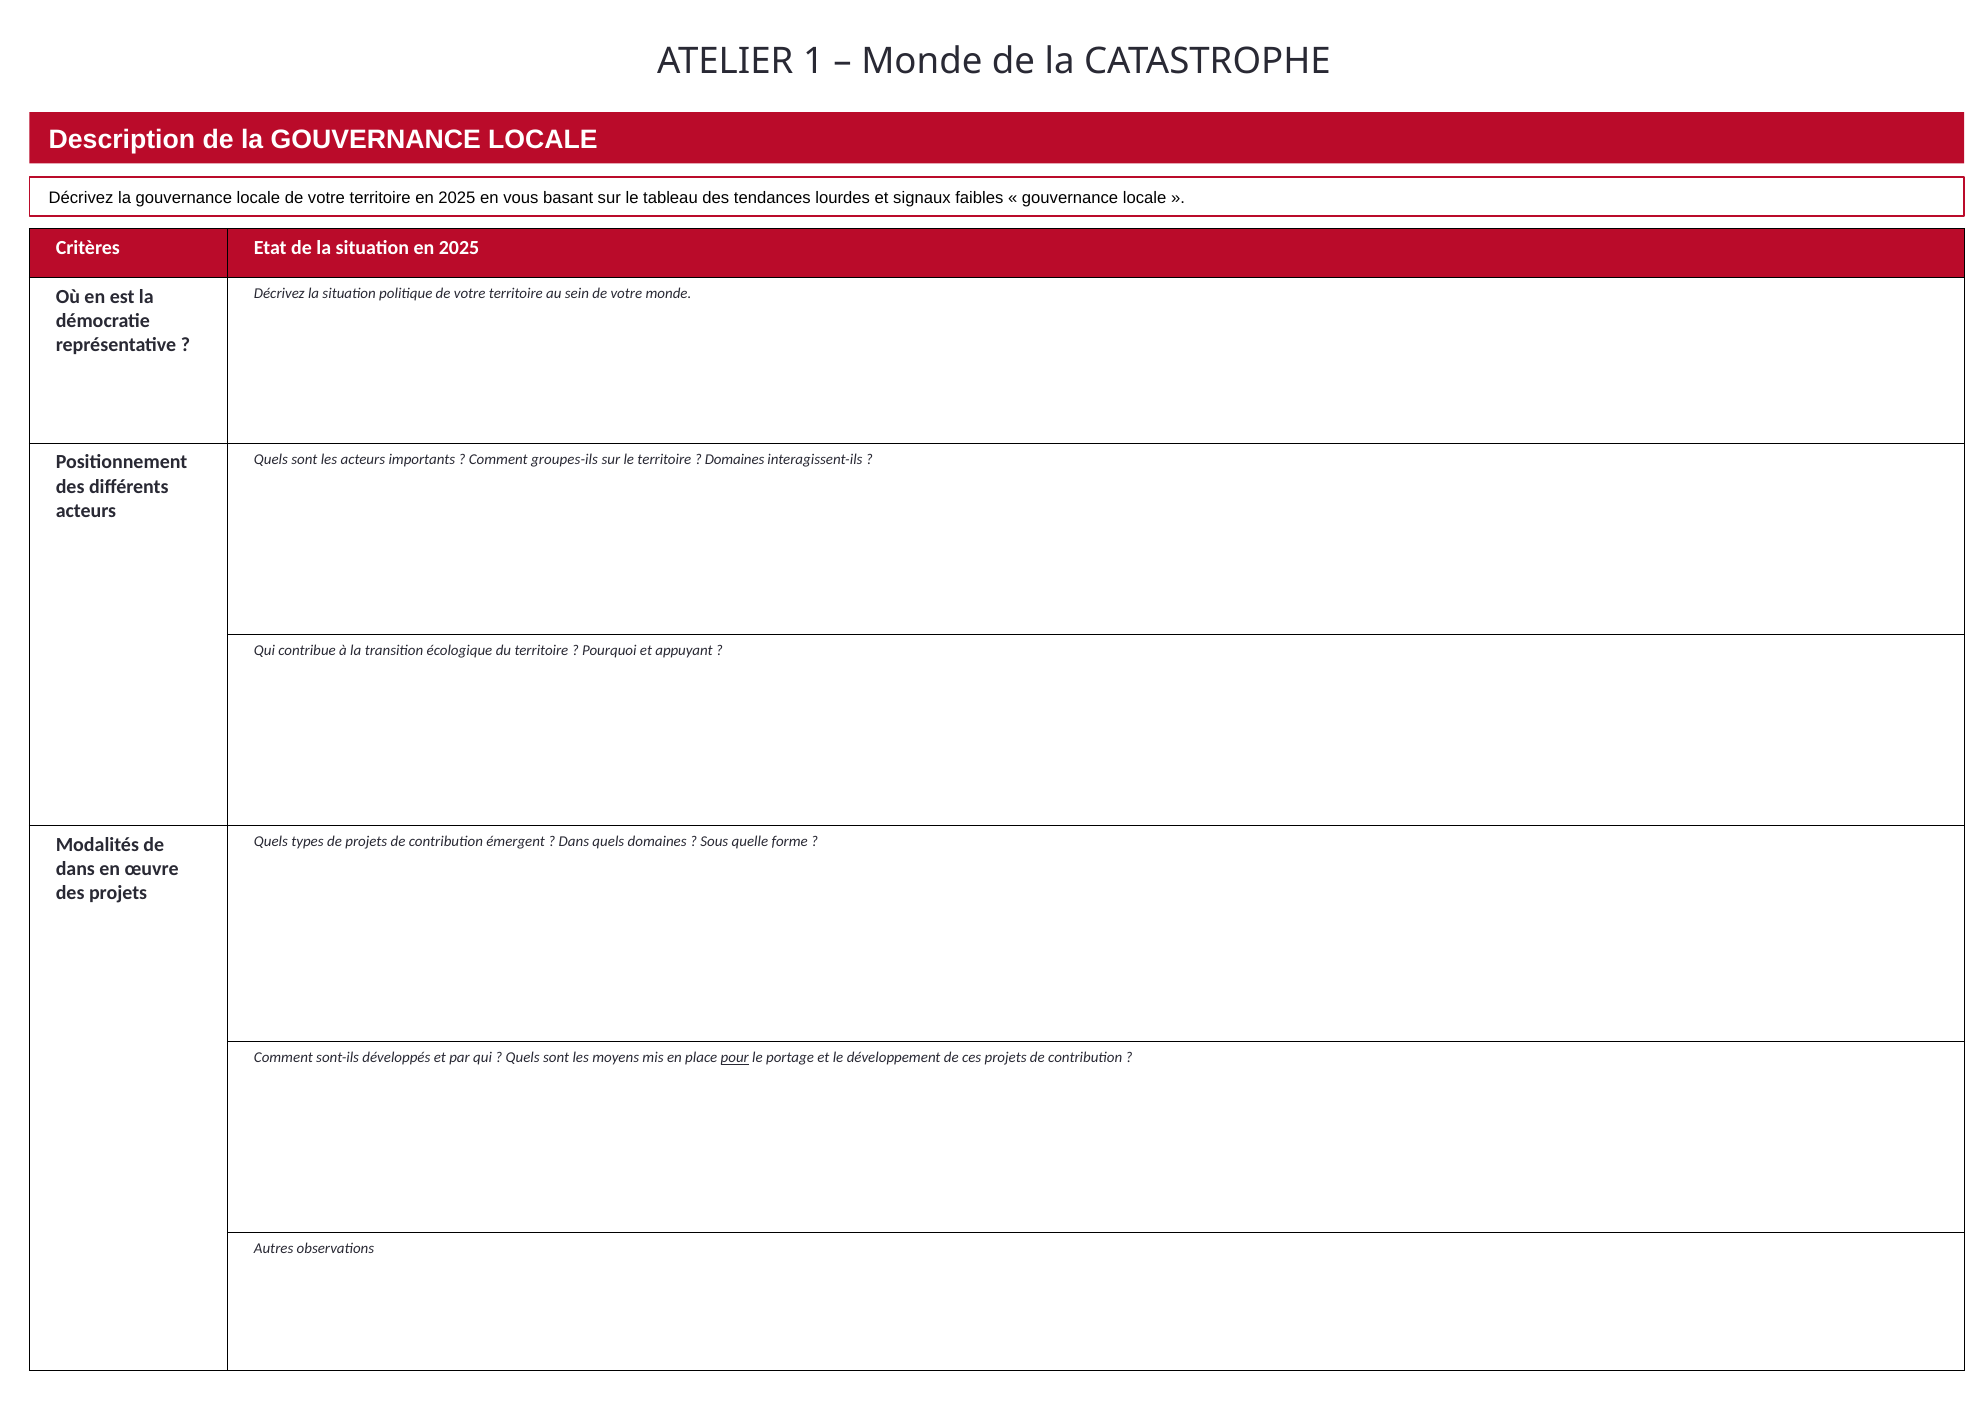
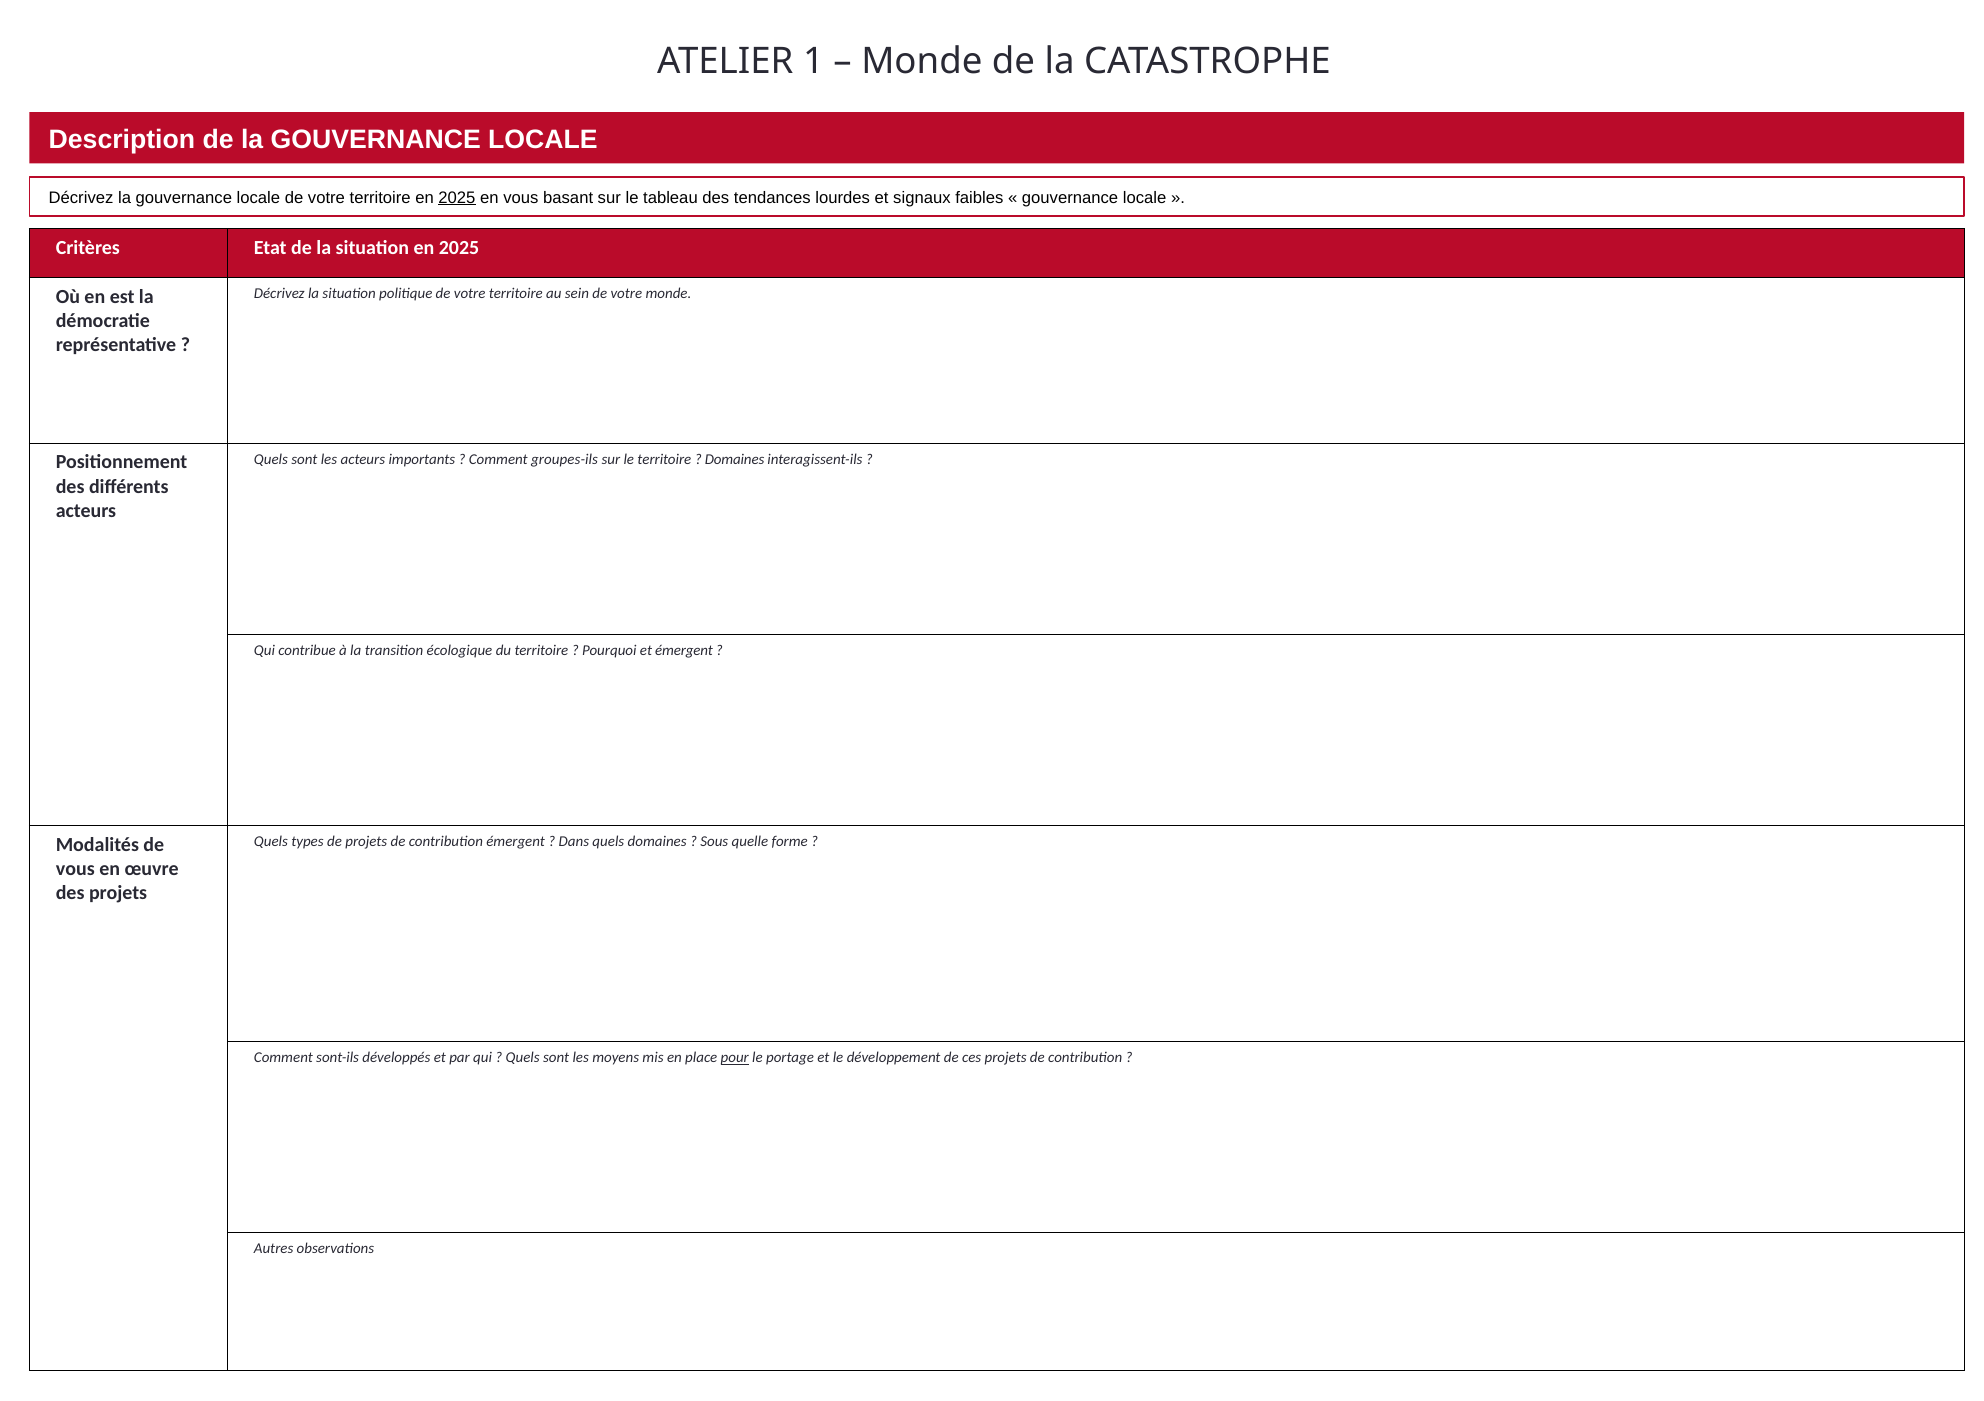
2025 underline: none -> present (457, 198)
et appuyant: appuyant -> émergent (684, 651)
dans: dans -> vous (75, 869)
